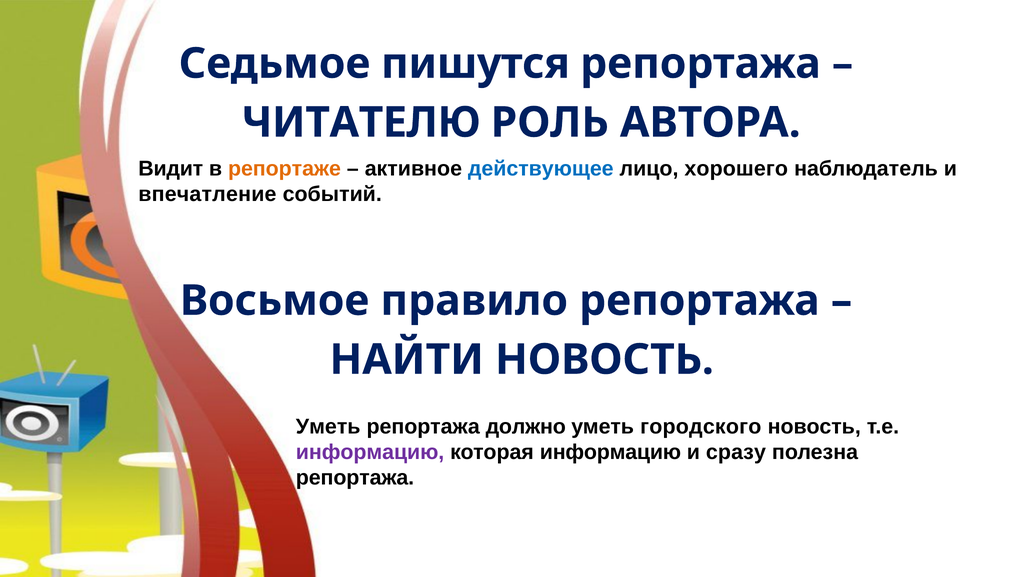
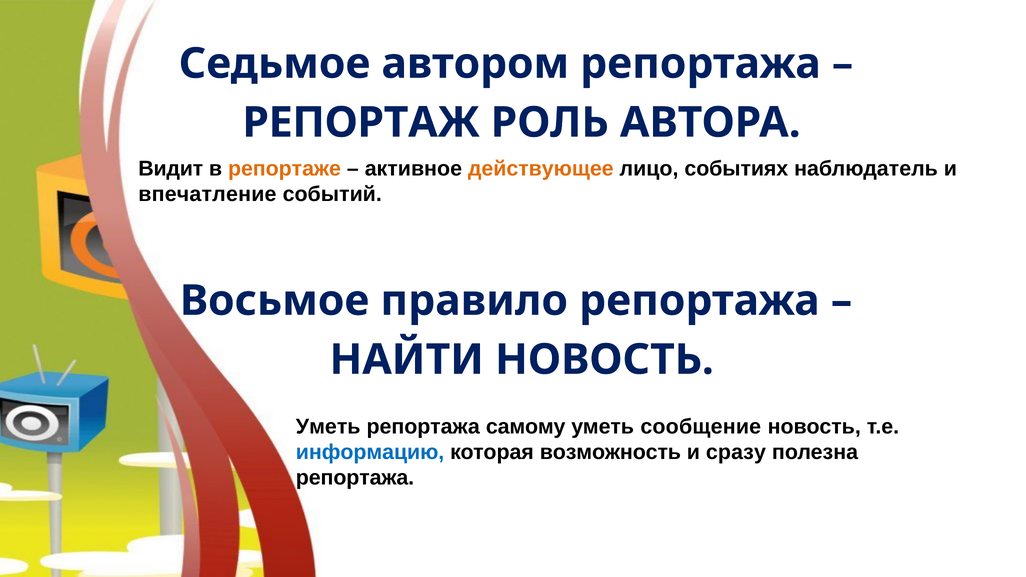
пишутся: пишутся -> автором (475, 64)
ЧИТАТЕЛЮ: ЧИТАТЕЛЮ -> РЕПОРТАЖ (361, 123)
действующее colour: blue -> orange (541, 169)
хорошего: хорошего -> событиях (736, 169)
должно: должно -> самому (526, 427)
городского: городского -> сообщение (701, 427)
информацию colour: purple -> blue (370, 452)
которая информацию: информацию -> возможность (610, 452)
